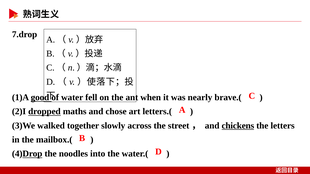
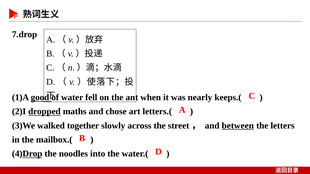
brave.(: brave.( -> keeps.( (228, 98)
chickens: chickens -> between (238, 126)
